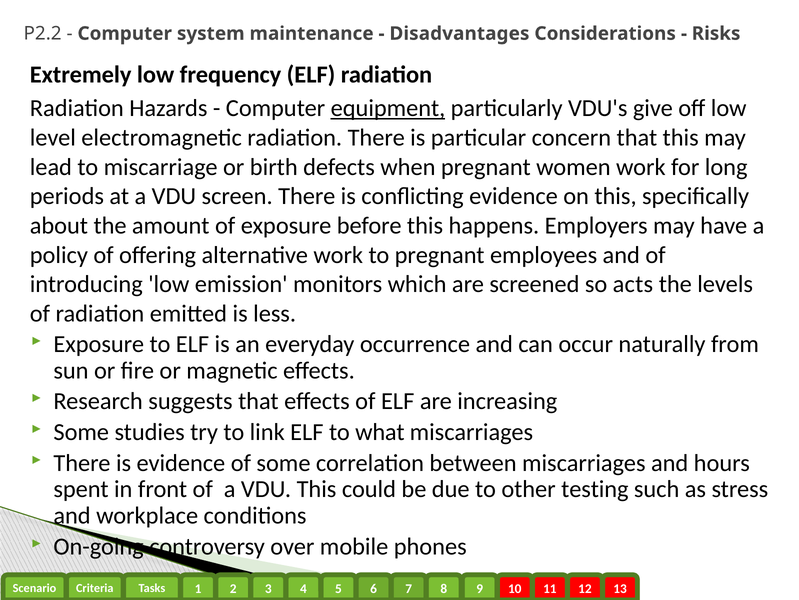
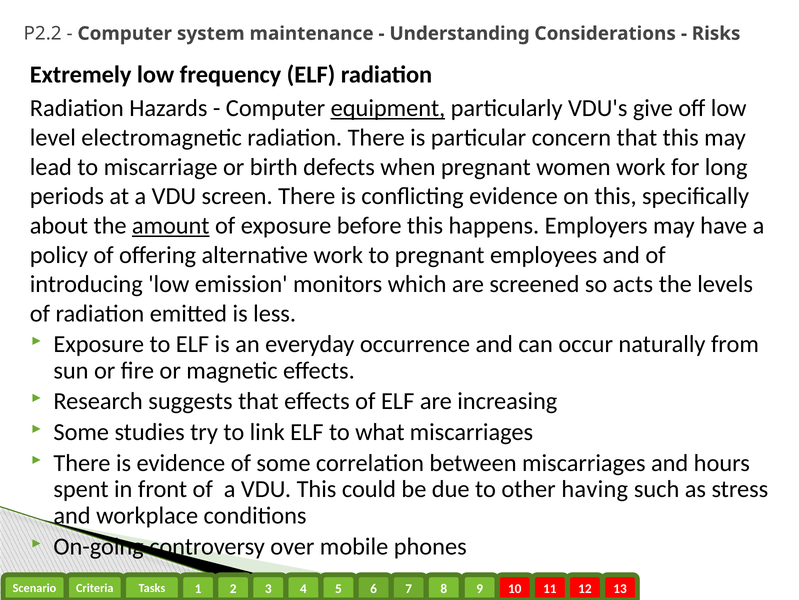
Disadvantages: Disadvantages -> Understanding (460, 34)
amount underline: none -> present (171, 225)
testing: testing -> having (595, 489)
